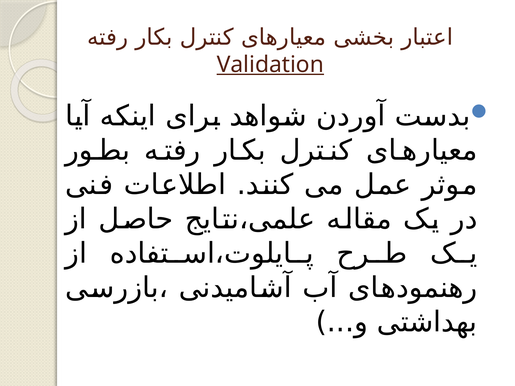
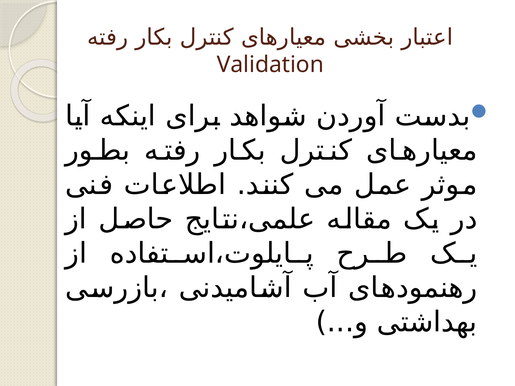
Validation underline: present -> none (270, 65)
